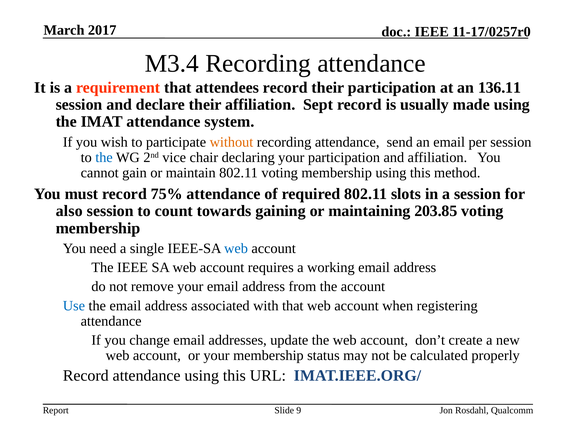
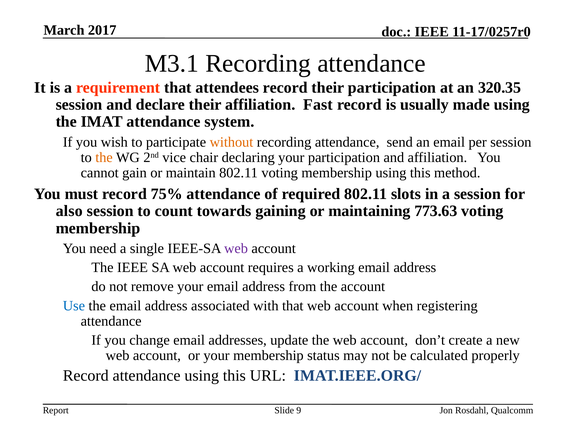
M3.4: M3.4 -> M3.1 (172, 64)
136.11: 136.11 -> 320.35 (499, 88)
Sept: Sept -> Fast (318, 105)
the colour: blue -> orange (104, 157)
203.85: 203.85 -> 773.63 (436, 211)
web colour: blue -> purple (236, 249)
